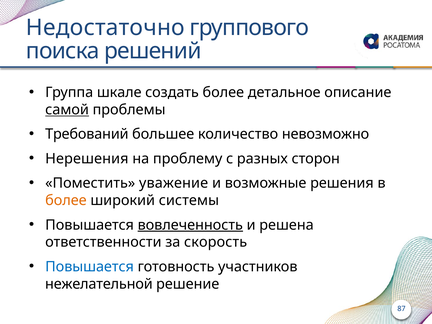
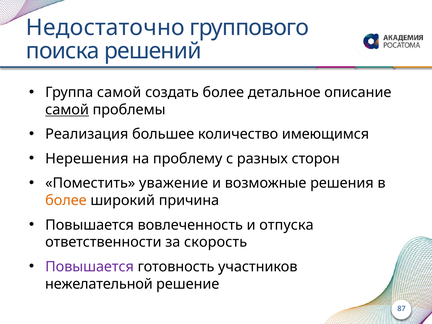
Группа шкале: шкале -> самой (119, 92)
Требований: Требований -> Реализация (87, 134)
невозможно: невозможно -> имеющимся (326, 134)
системы: системы -> причина (189, 200)
вовлеченность underline: present -> none (190, 225)
решена: решена -> отпуска (286, 225)
Повышается colour: blue -> purple (90, 267)
